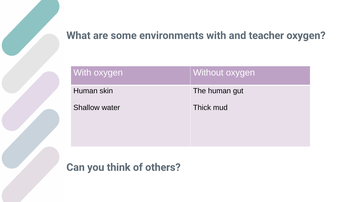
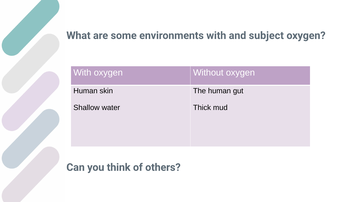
teacher: teacher -> subject (266, 36)
